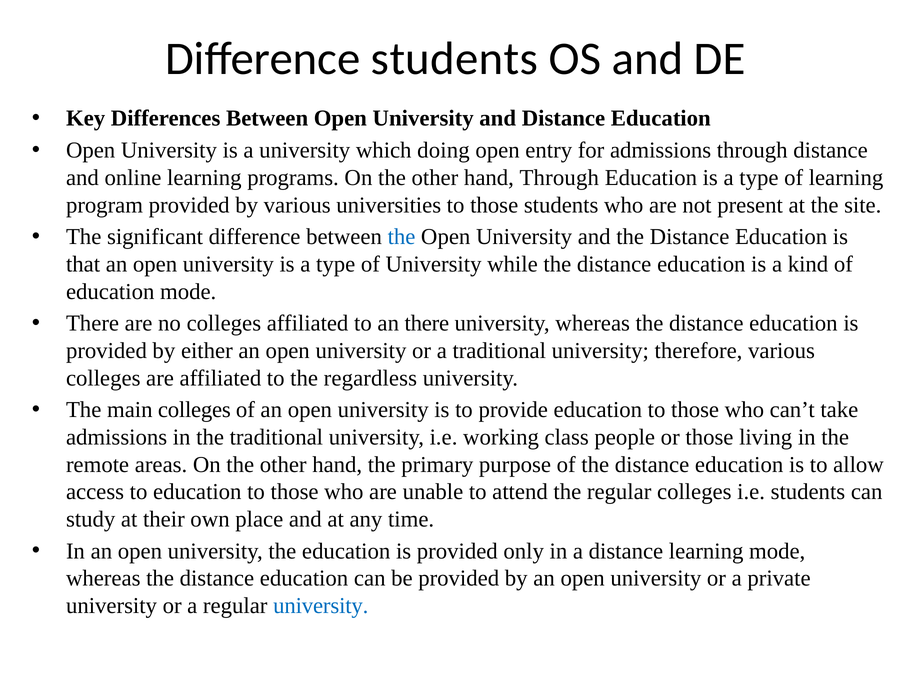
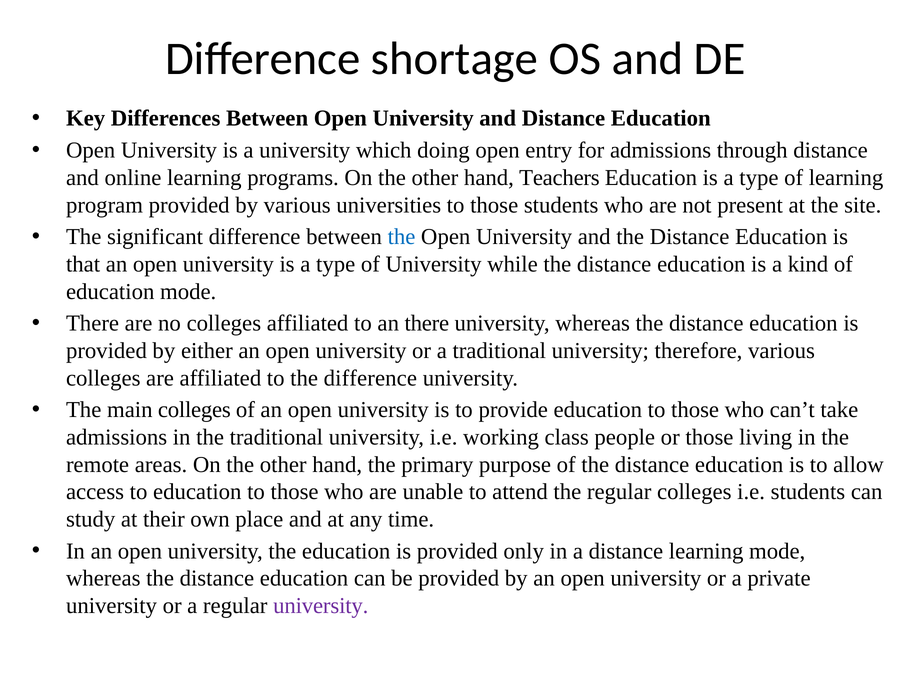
Difference students: students -> shortage (455, 59)
hand Through: Through -> Teachers (559, 178)
the regardless: regardless -> difference (370, 378)
university colour: blue -> purple (321, 606)
